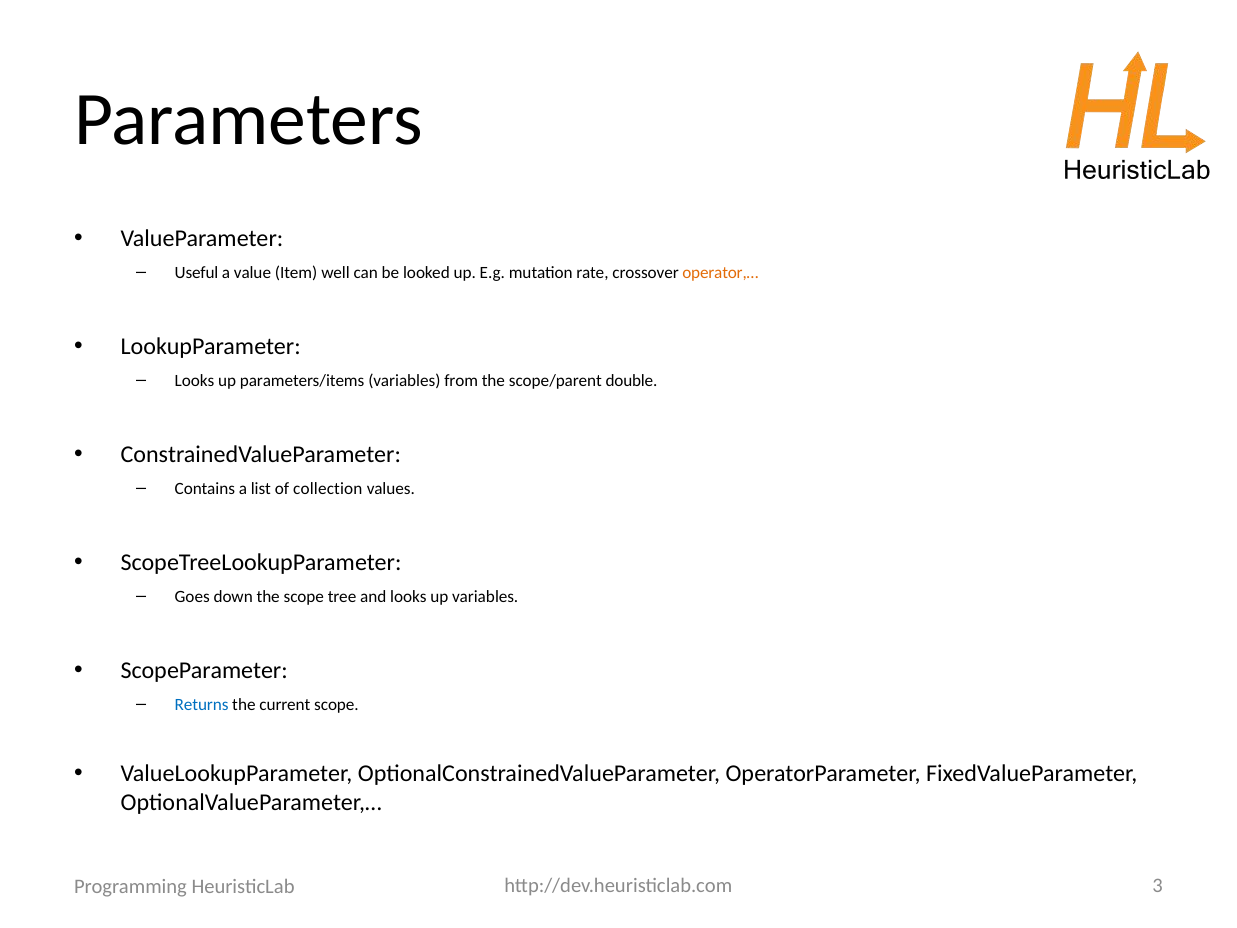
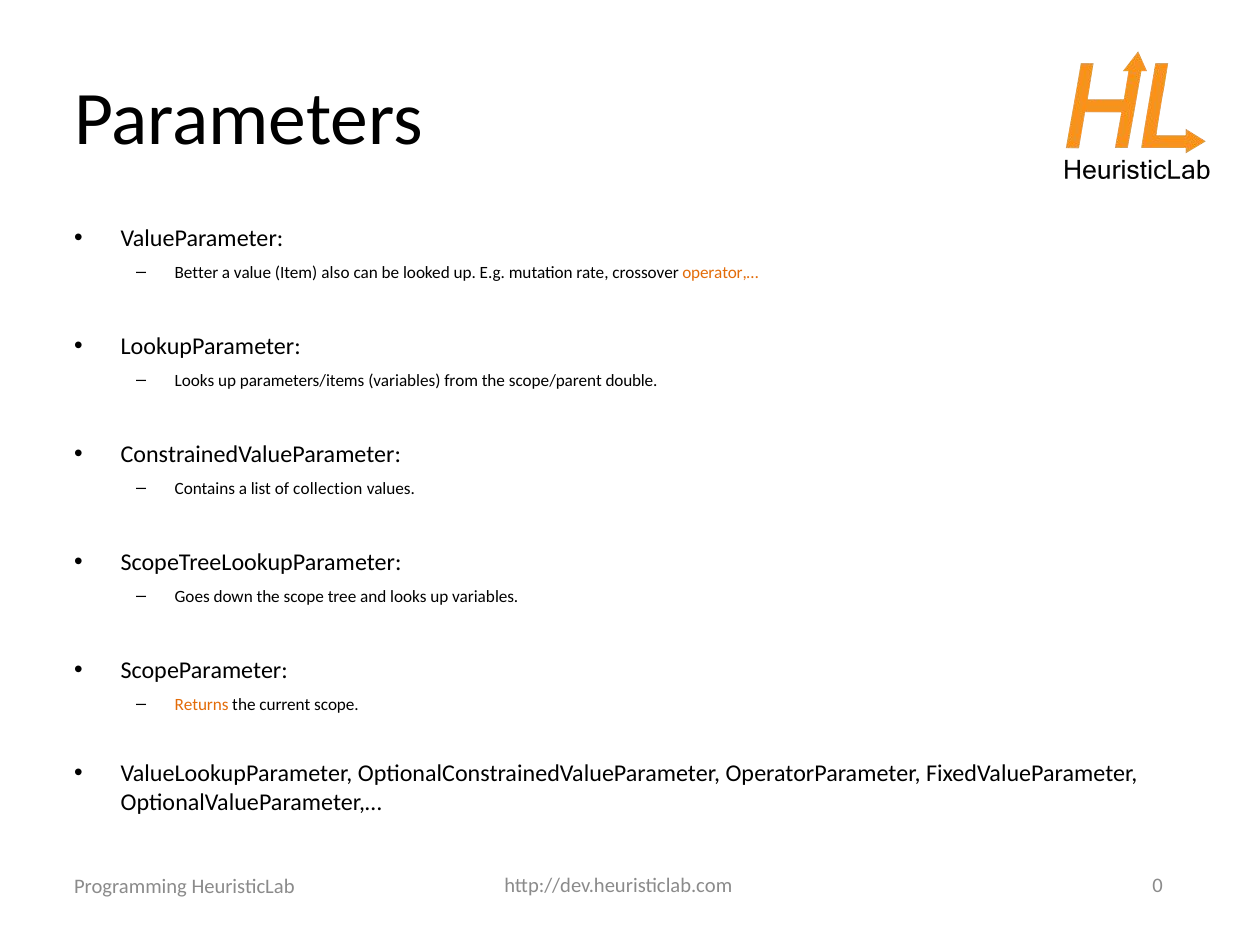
Useful: Useful -> Better (196, 273)
well: well -> also (335, 273)
Returns colour: blue -> orange (202, 705)
3: 3 -> 0 (1158, 886)
